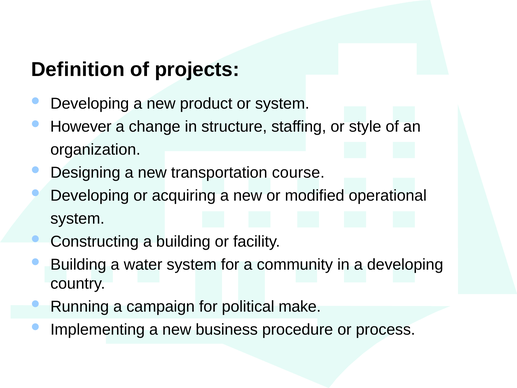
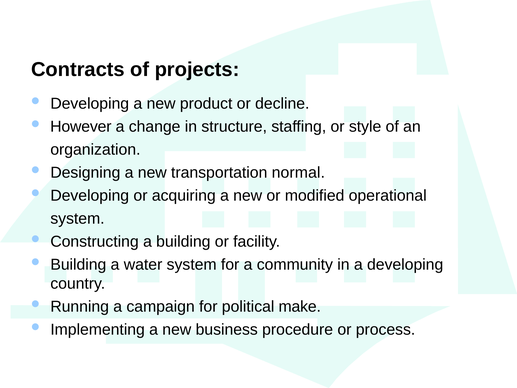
Definition: Definition -> Contracts (78, 69)
or system: system -> decline (282, 104)
course: course -> normal (298, 173)
